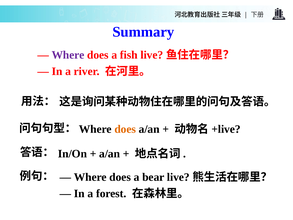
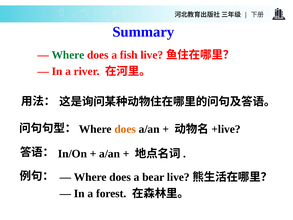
Where colour: purple -> green (68, 55)
